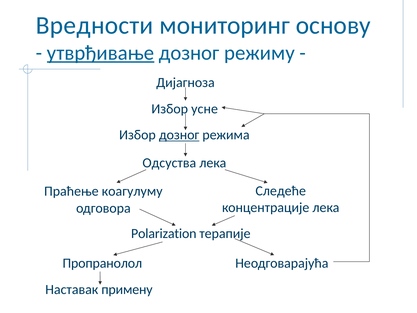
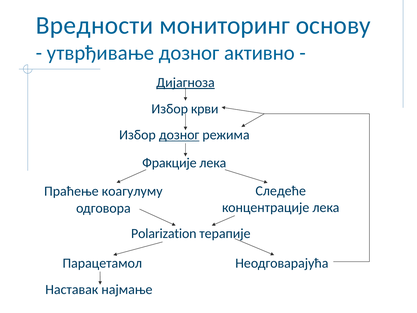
утврђивање underline: present -> none (101, 53)
режиму: режиму -> активно (260, 53)
Дијагноза underline: none -> present (185, 82)
усне: усне -> крви (205, 109)
Одсуства: Одсуства -> Фракције (169, 163)
Пропранолол: Пропранолол -> Парацетамол (102, 263)
примену: примену -> најмање (127, 289)
